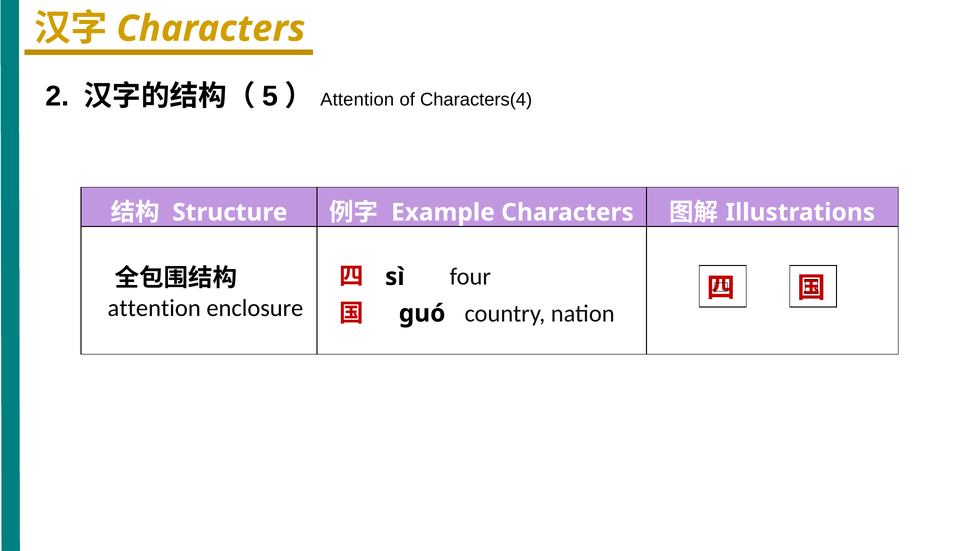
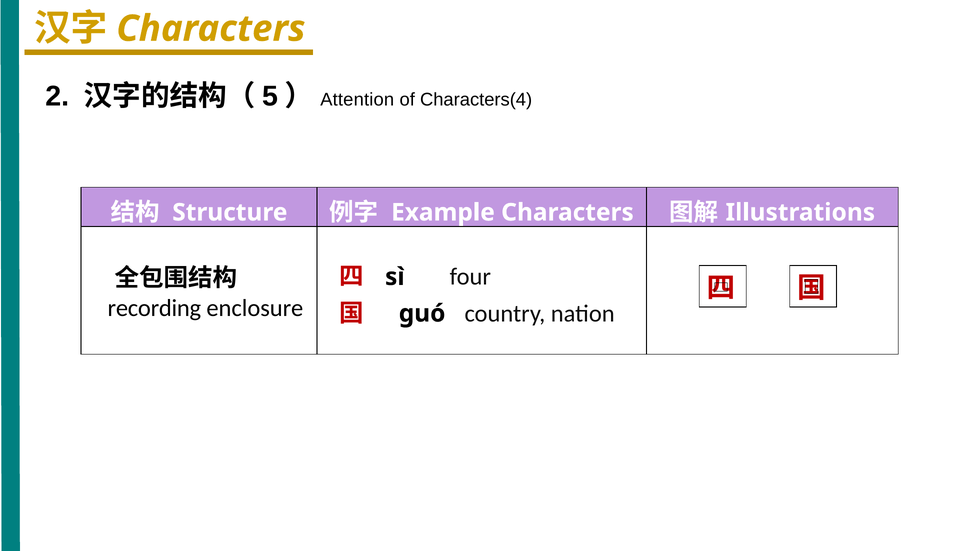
attention: attention -> recording (154, 309)
